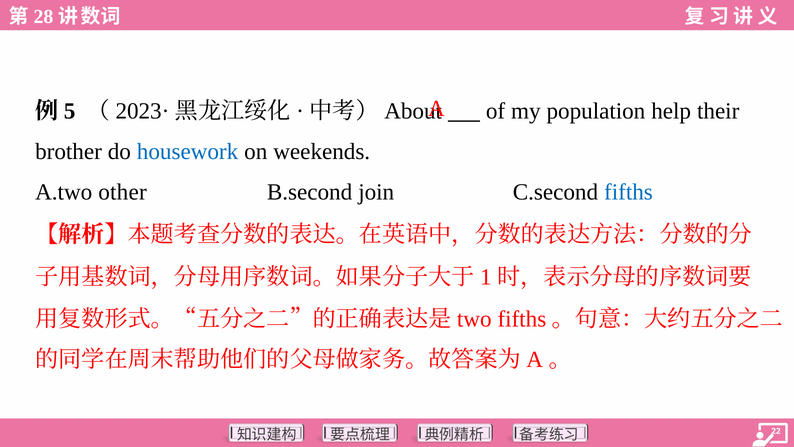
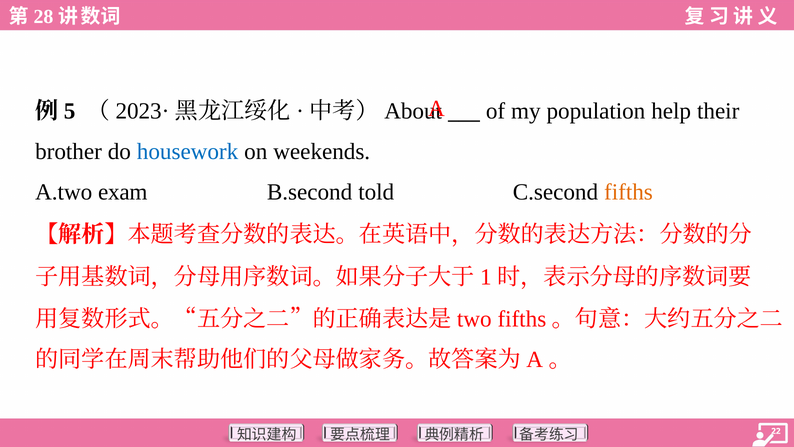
other: other -> exam (123, 192)
join: join -> told (376, 192)
fifths colour: blue -> orange (628, 192)
